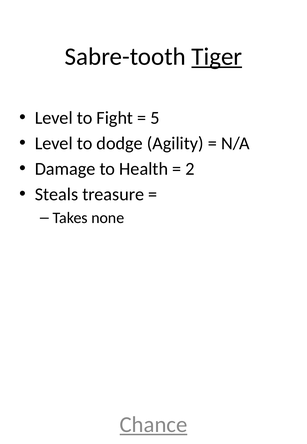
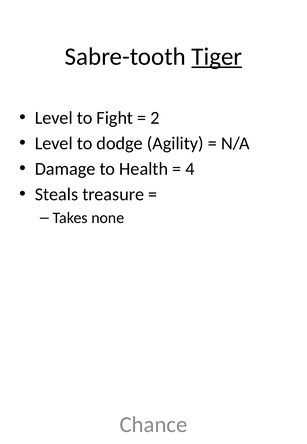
5: 5 -> 2 (155, 118)
2: 2 -> 4 (190, 169)
Chance underline: present -> none (153, 424)
